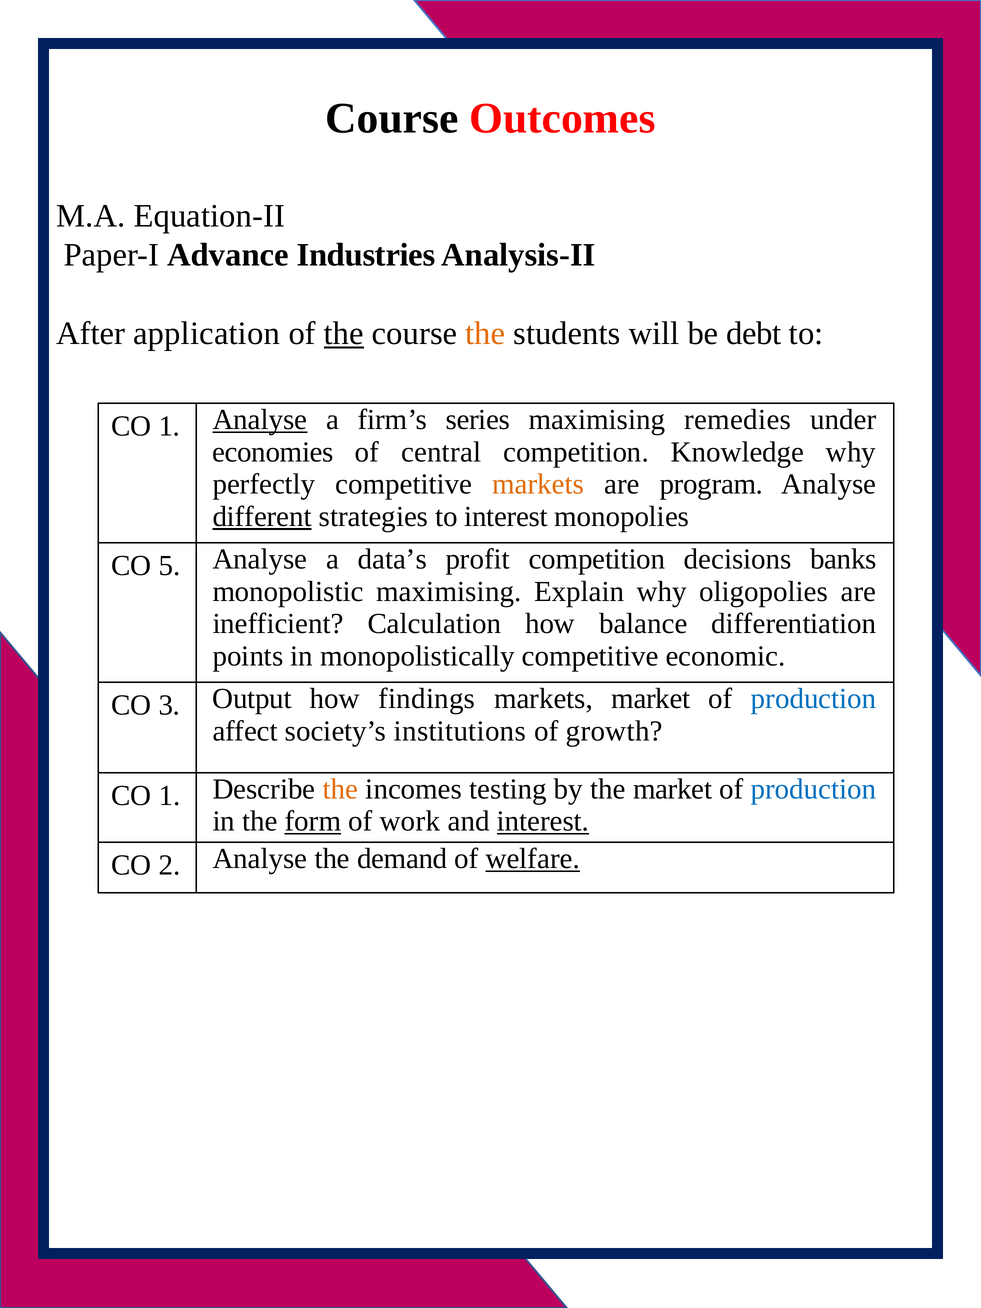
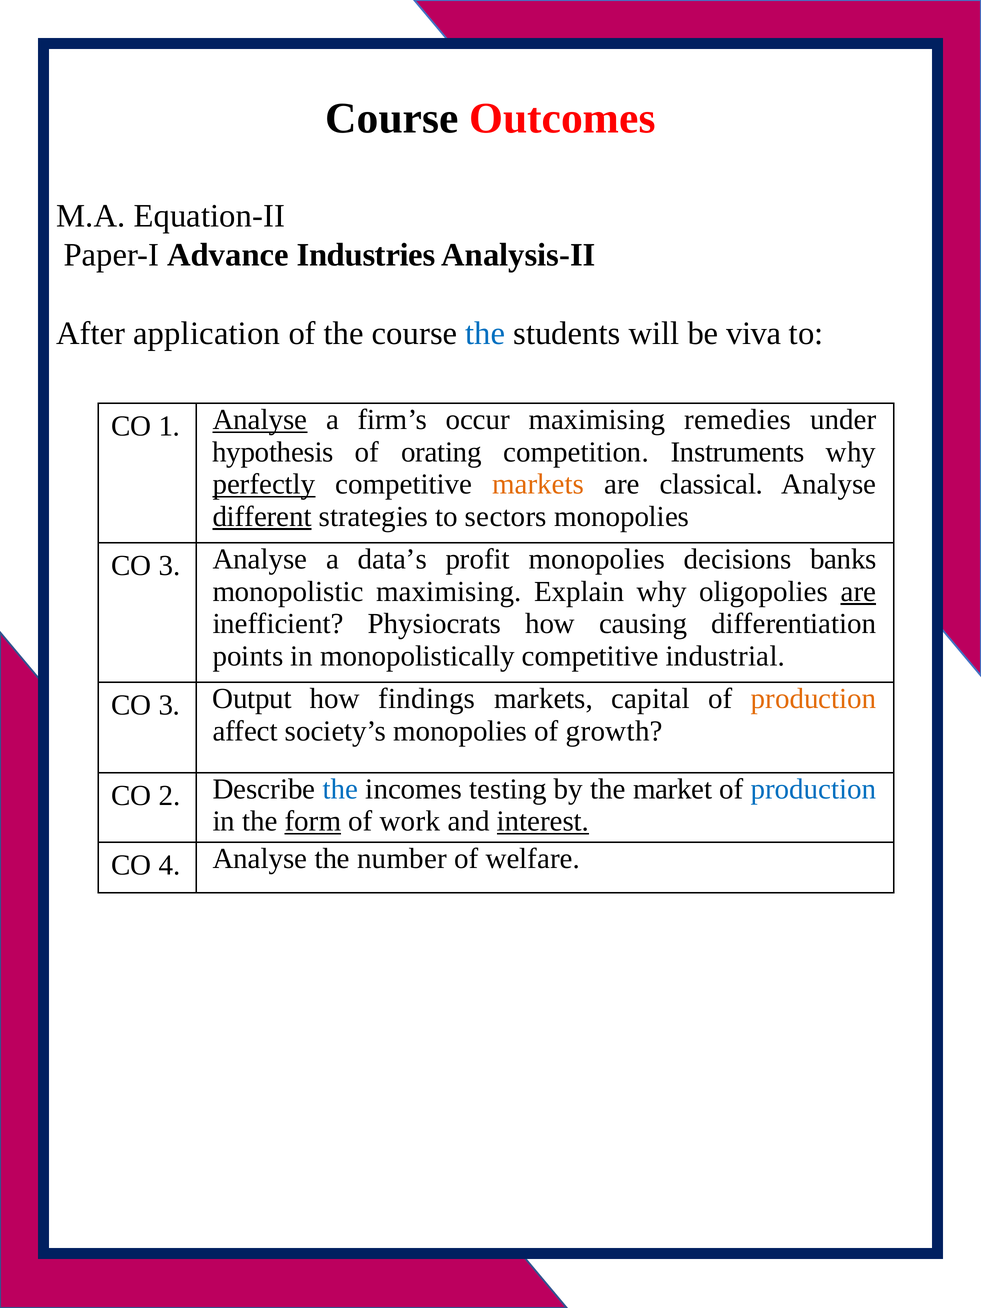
the underline: present -> none (344, 334)
the colour: orange -> blue (485, 334)
debt: debt -> viva (754, 334)
series: series -> occur (478, 420)
economies: economies -> hypothesis (273, 452)
central: central -> orating (441, 452)
Knowledge: Knowledge -> Instruments (738, 452)
perfectly underline: none -> present (264, 484)
program: program -> classical (711, 484)
to interest: interest -> sectors (506, 517)
5: 5 -> 3 (169, 566)
profit competition: competition -> monopolies (597, 559)
are underline: none -> present (858, 591)
Calculation: Calculation -> Physiocrats (434, 624)
balance: balance -> causing (643, 624)
economic: economic -> industrial (725, 656)
markets market: market -> capital (651, 699)
production colour: blue -> orange (814, 699)
society’s institutions: institutions -> monopolies (460, 731)
1: 1 -> 2 (169, 796)
the colour: orange -> blue (340, 789)
2: 2 -> 4 (169, 865)
demand: demand -> number (402, 859)
welfare underline: present -> none (533, 859)
